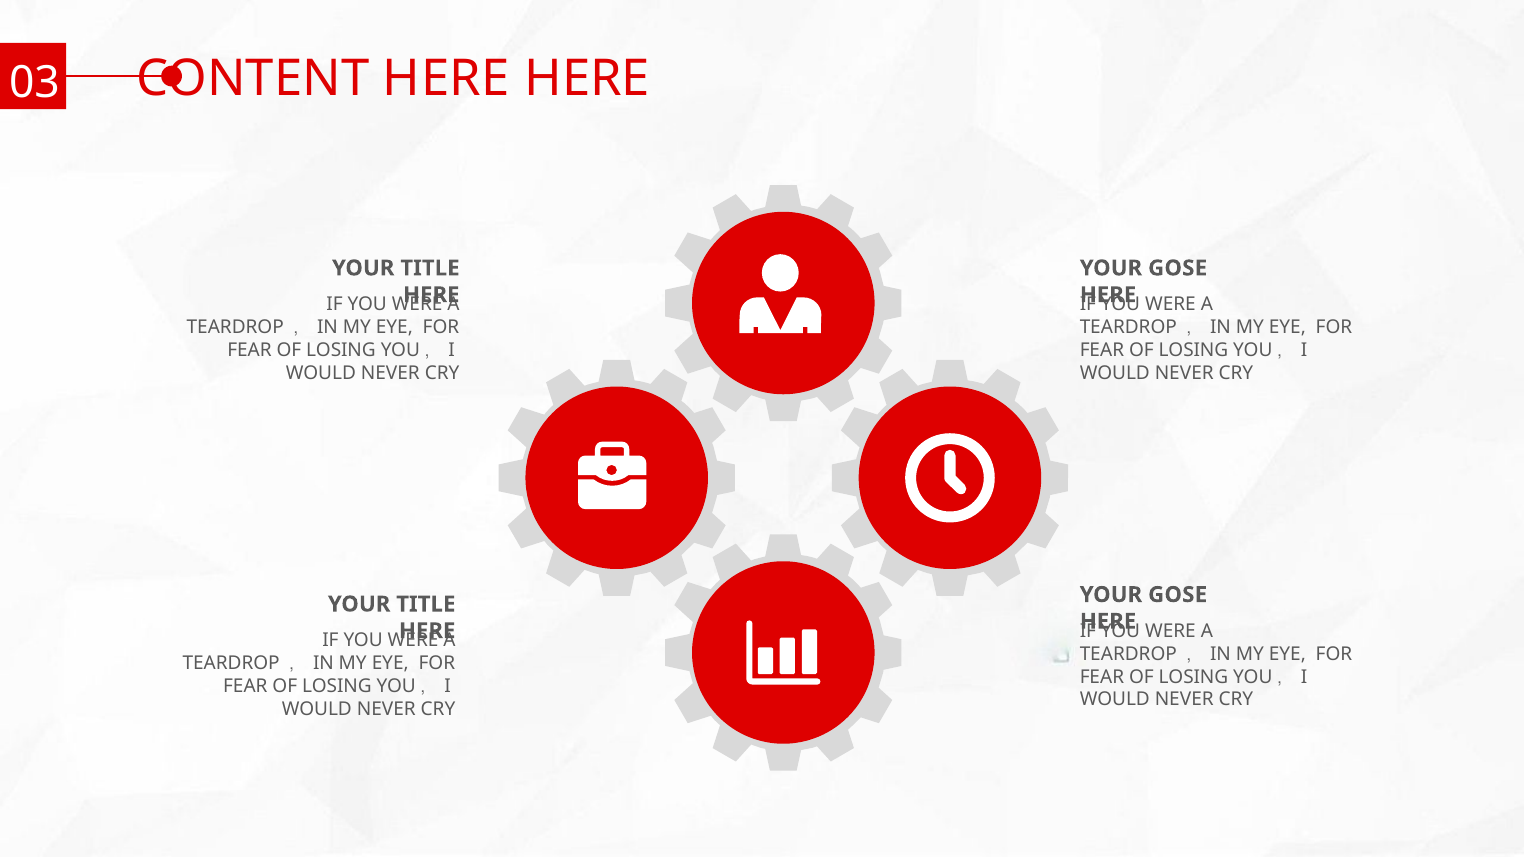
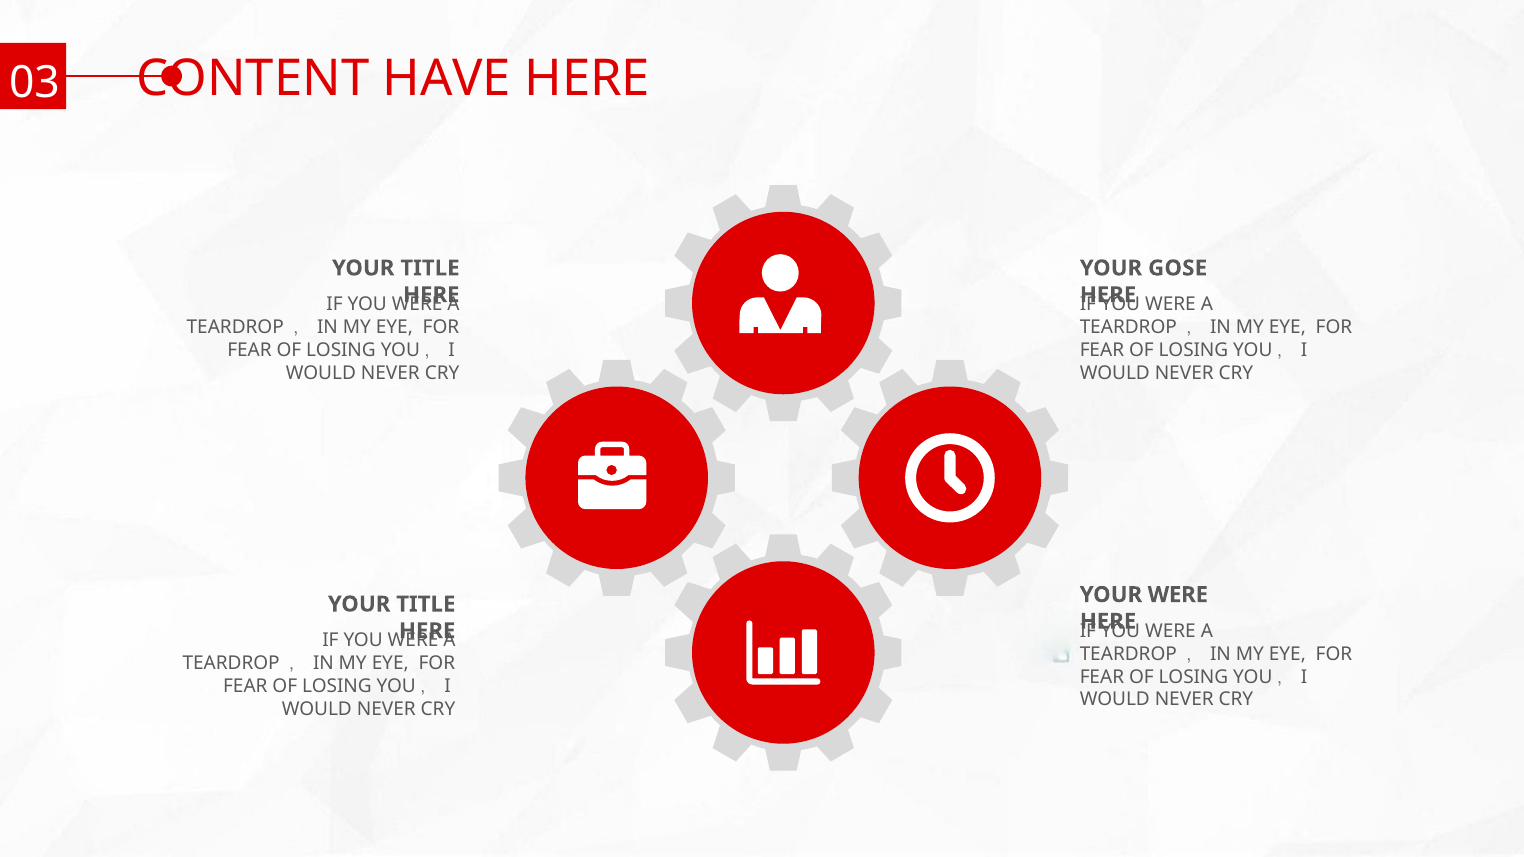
CONTENT HERE: HERE -> HAVE (447, 79)
GOSE: GOSE -> WERE (1178, 595)
